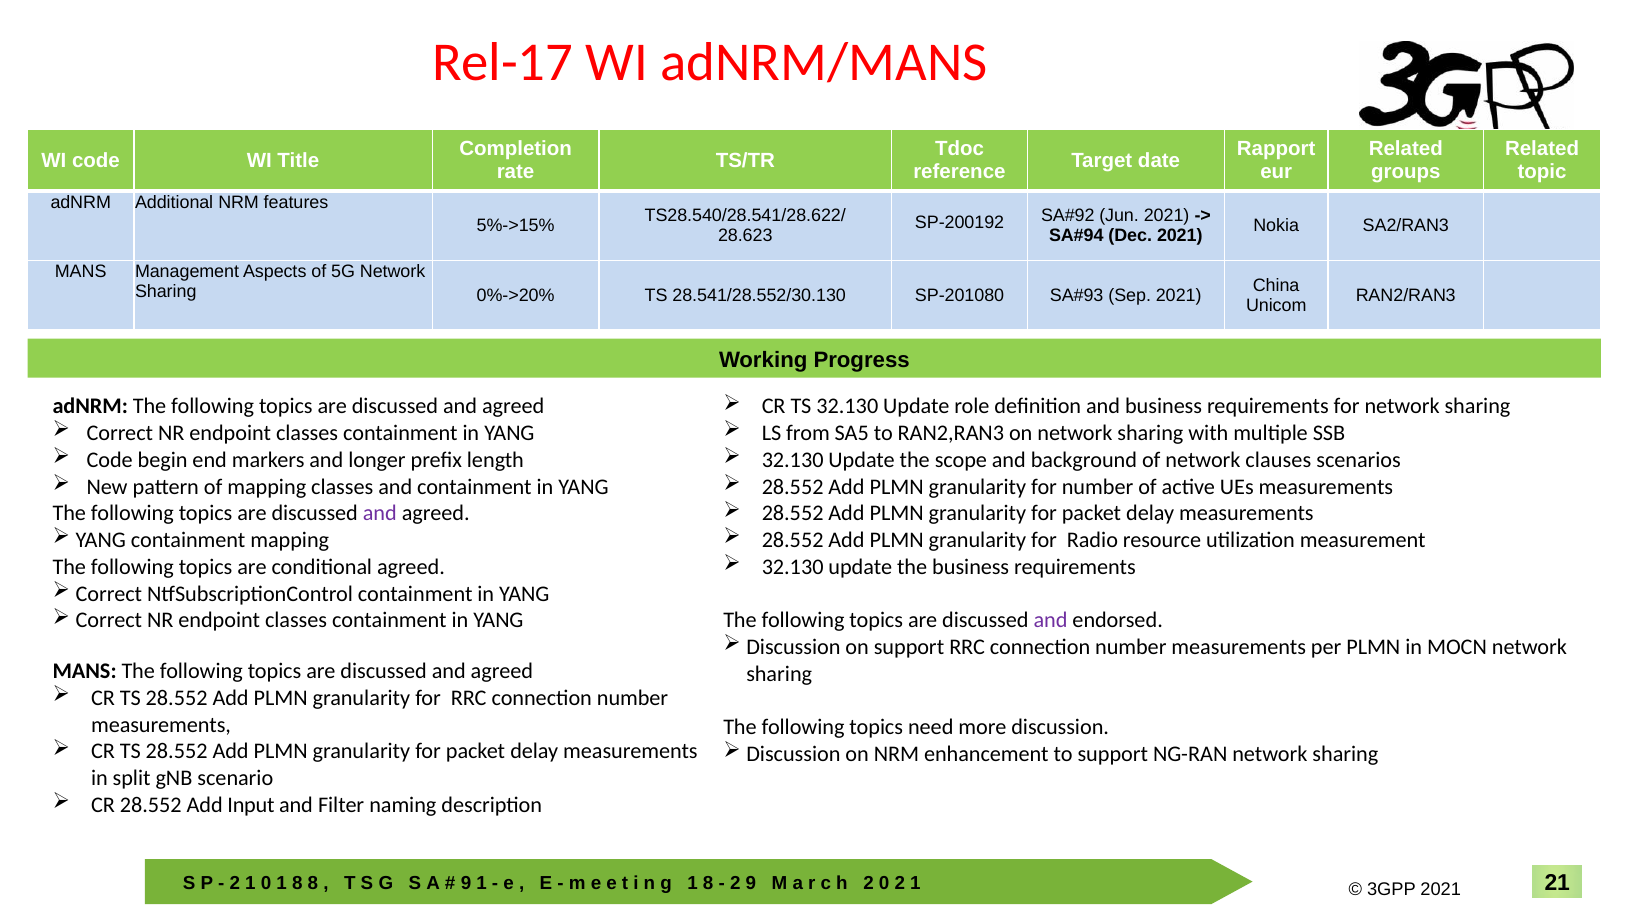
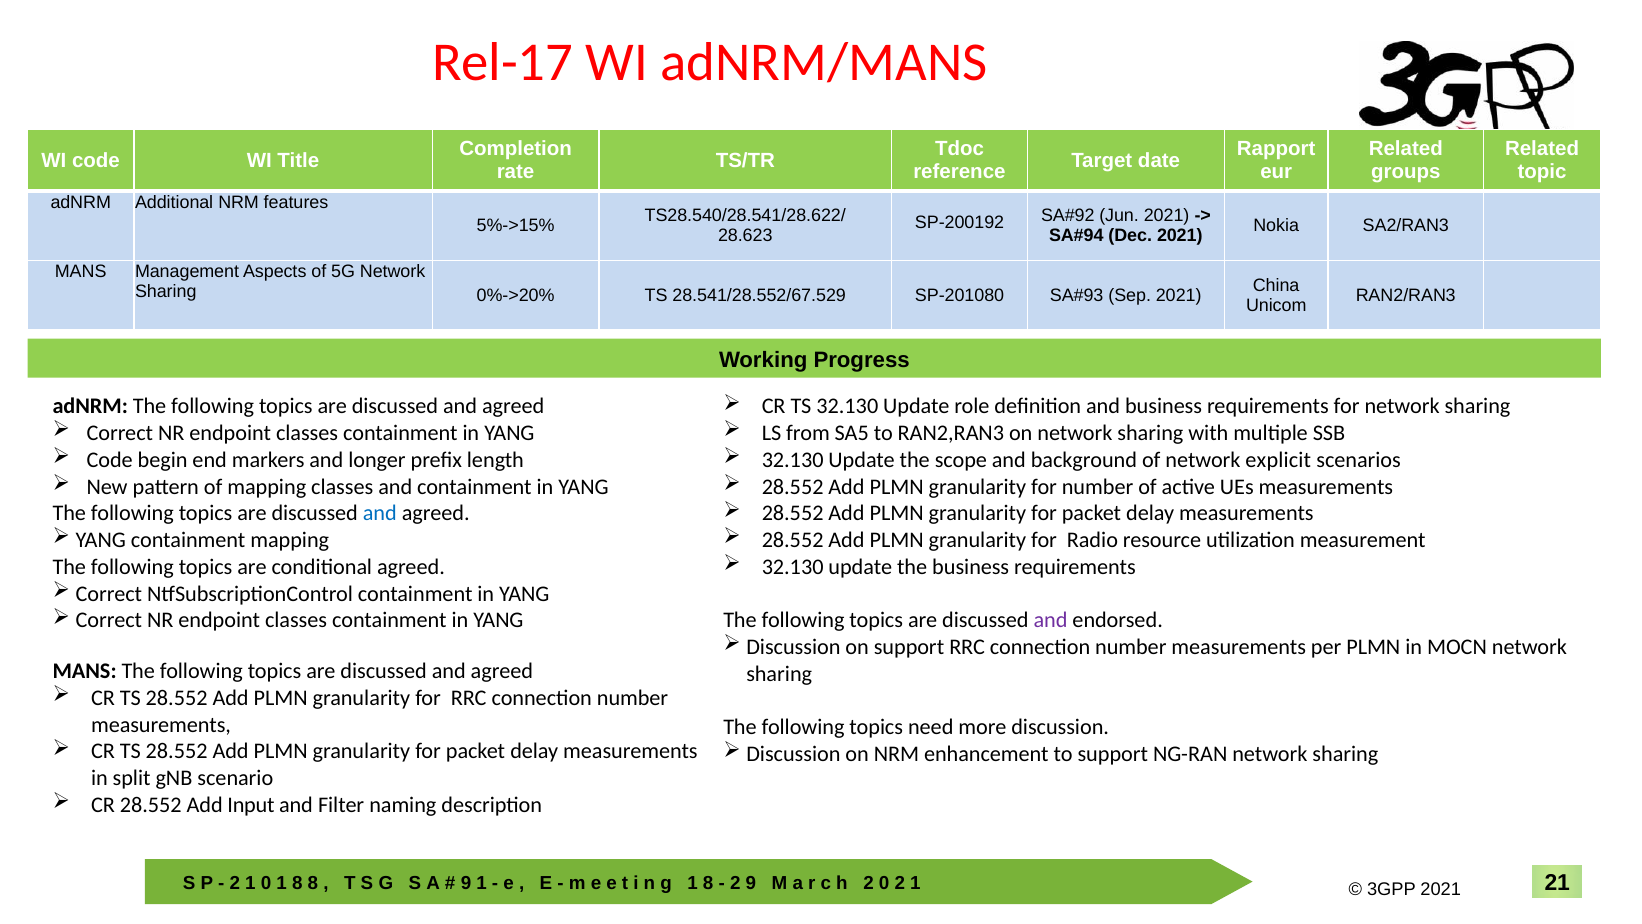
28.541/28.552/30.130: 28.541/28.552/30.130 -> 28.541/28.552/67.529 (759, 295)
clauses: clauses -> explicit (1278, 460)
and colour: purple -> blue (380, 513)
